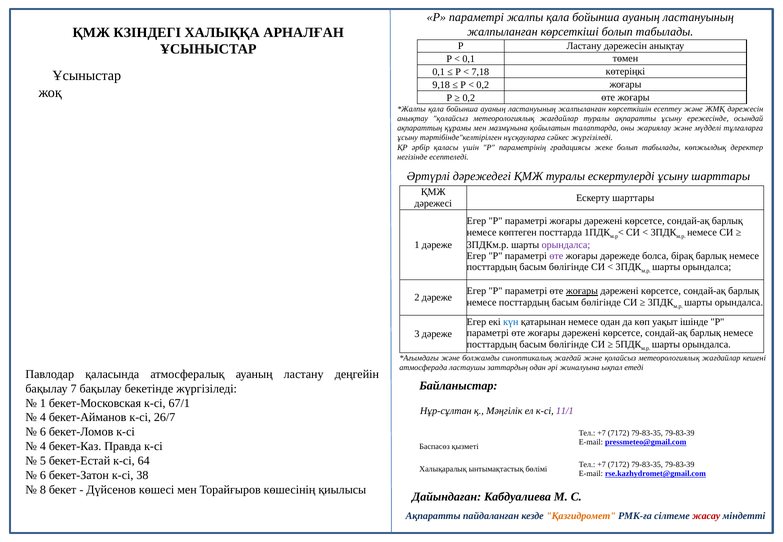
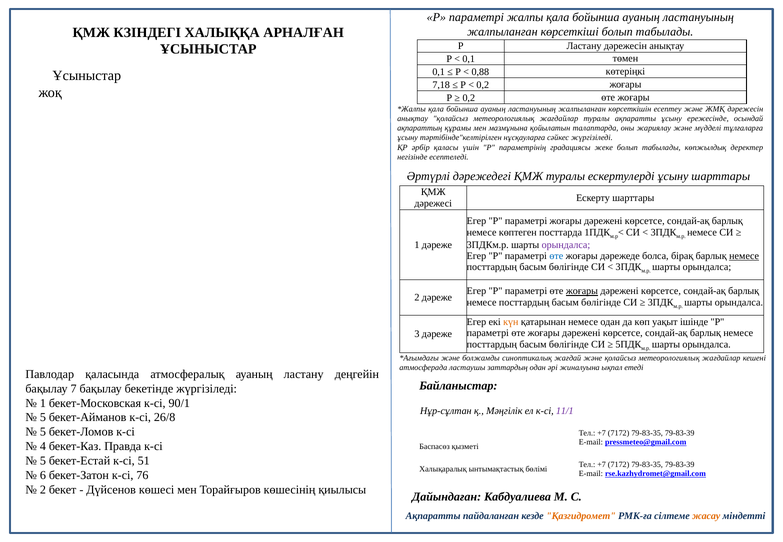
7,18: 7,18 -> 0,88 (480, 72)
9,18: 9,18 -> 7,18 (441, 85)
өте colour: purple -> blue (556, 256)
немесе underline: none -> present (744, 256)
күн colour: blue -> orange (511, 322)
67/1: 67/1 -> 90/1 (179, 403)
4: 4 -> 5 (43, 418)
26/7: 26/7 -> 26/8 (165, 418)
6: 6 -> 5 (43, 432)
64: 64 -> 51 (144, 461)
38: 38 -> 76 (142, 475)
8: 8 -> 2 (43, 490)
жасау colour: red -> orange (706, 516)
